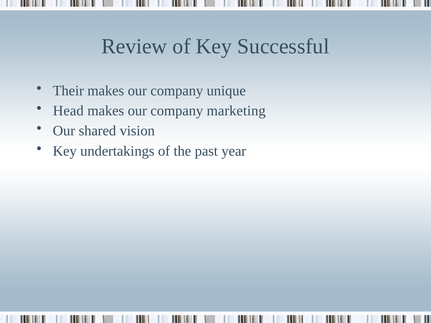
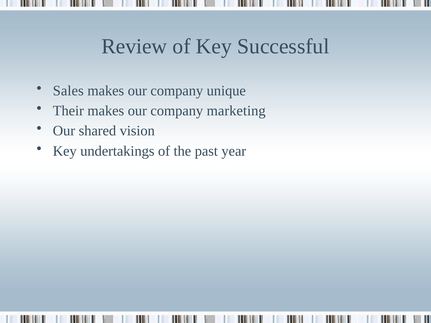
Their: Their -> Sales (68, 91)
Head: Head -> Their (68, 111)
